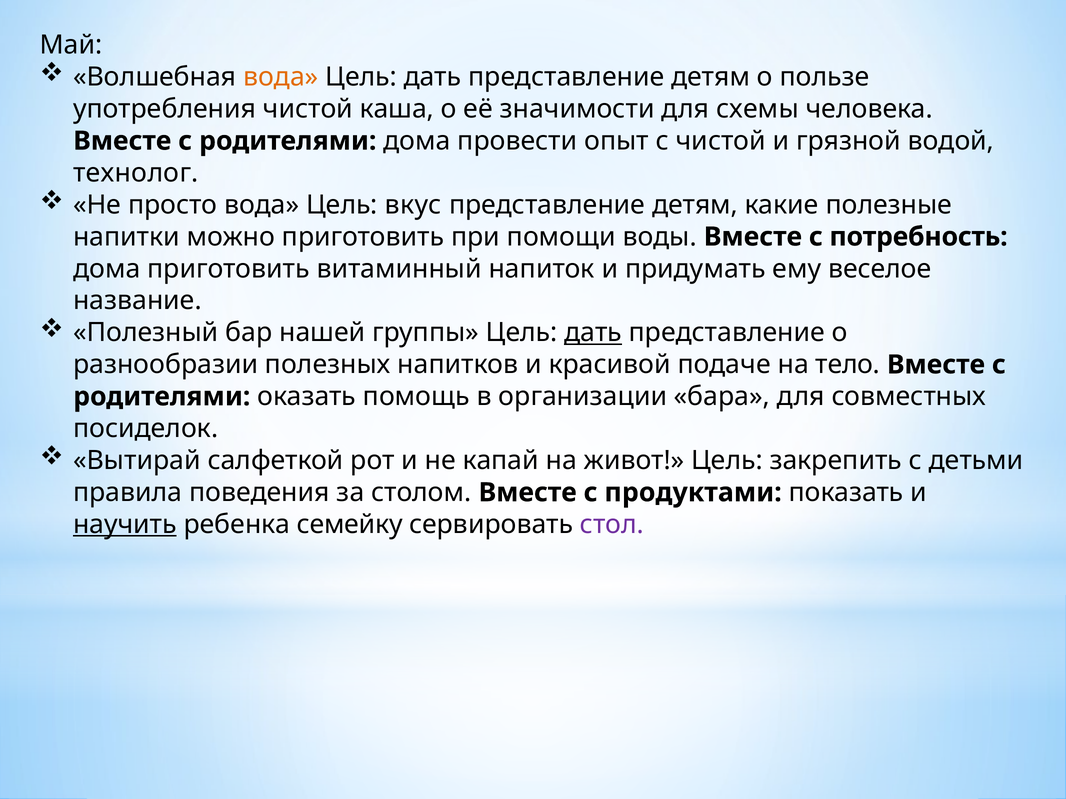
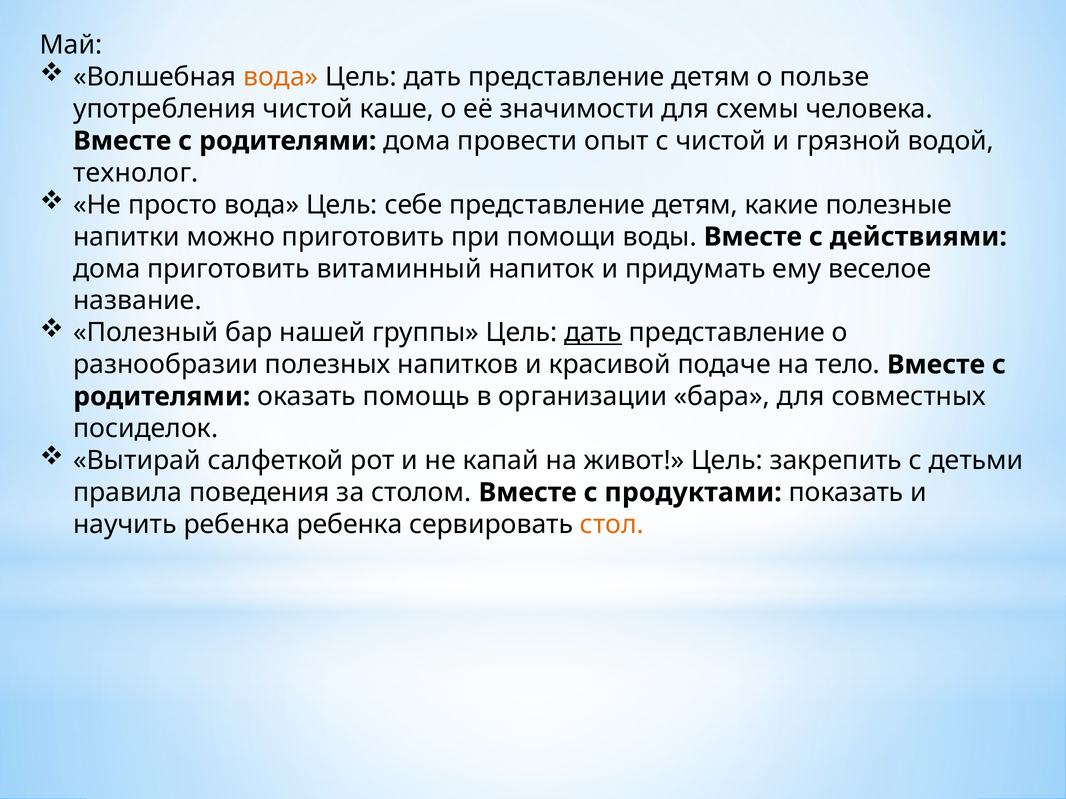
каша: каша -> каше (397, 109)
вкус: вкус -> себе (413, 205)
потребность: потребность -> действиями (918, 237)
научить underline: present -> none (125, 525)
ребенка семейку: семейку -> ребенка (350, 525)
стол colour: purple -> orange (612, 525)
